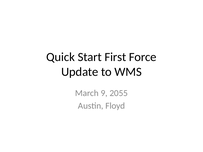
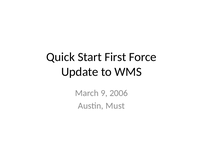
2055: 2055 -> 2006 (119, 93)
Floyd: Floyd -> Must (115, 106)
